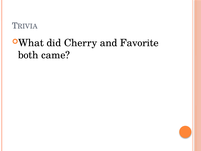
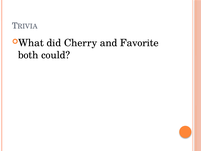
came: came -> could (56, 55)
